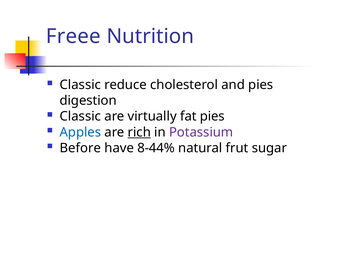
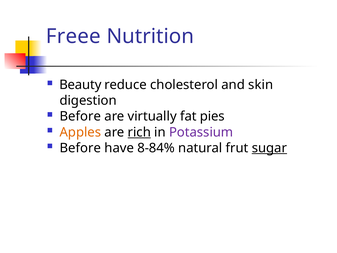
Classic: Classic -> Beauty (80, 85)
and pies: pies -> skin (261, 85)
Classic: Classic -> Before (80, 116)
Apples colour: blue -> orange (80, 132)
8-44%: 8-44% -> 8-84% (156, 148)
sugar underline: none -> present (269, 148)
